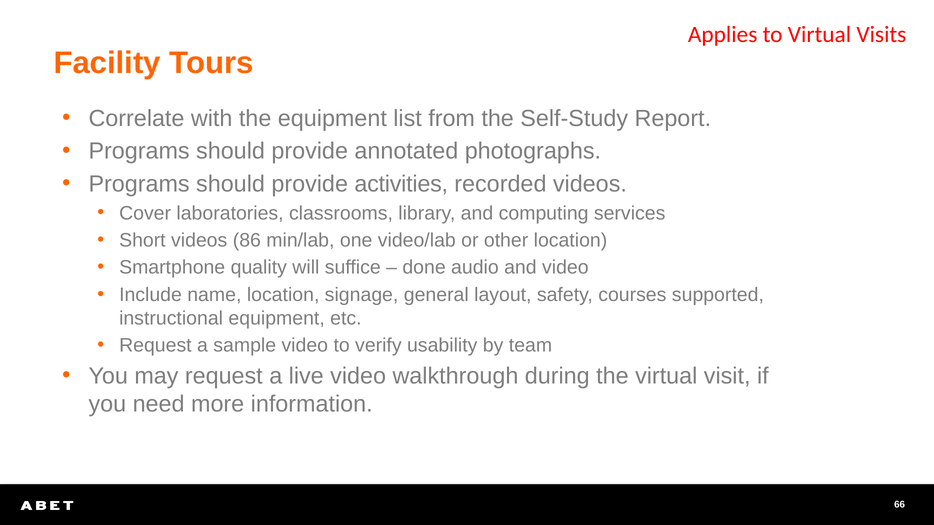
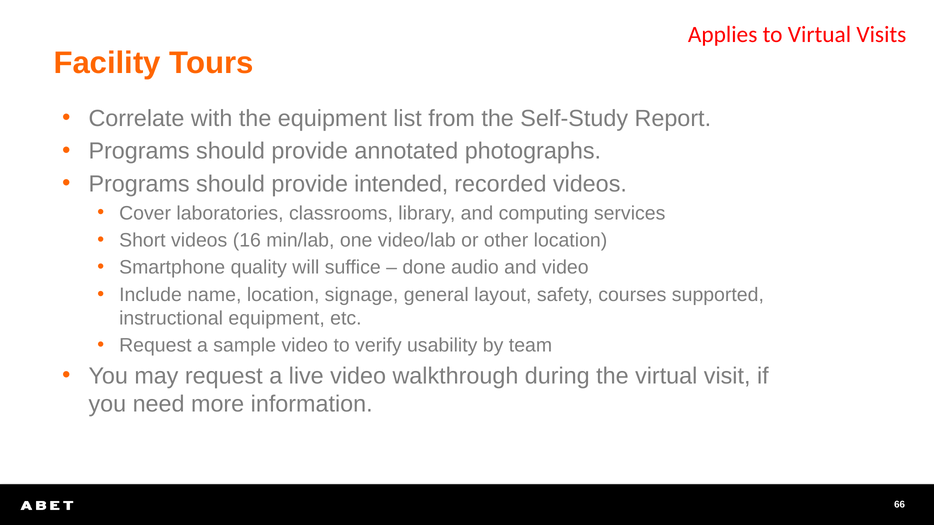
activities: activities -> intended (401, 184)
86: 86 -> 16 (247, 240)
